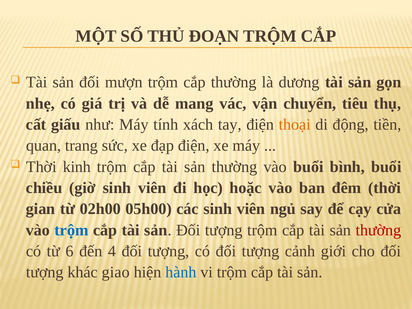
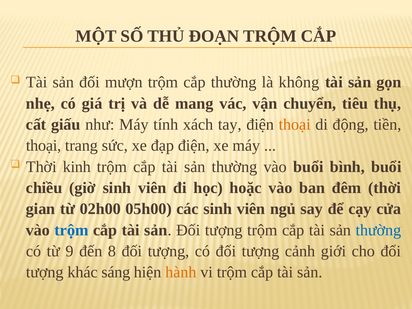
dương: dương -> không (299, 82)
quan: quan -> thoại (44, 146)
thường colour: red -> blue (378, 230)
6: 6 -> 9 (69, 251)
4: 4 -> 8 (112, 251)
giao: giao -> sáng (116, 272)
hành colour: blue -> orange (181, 272)
